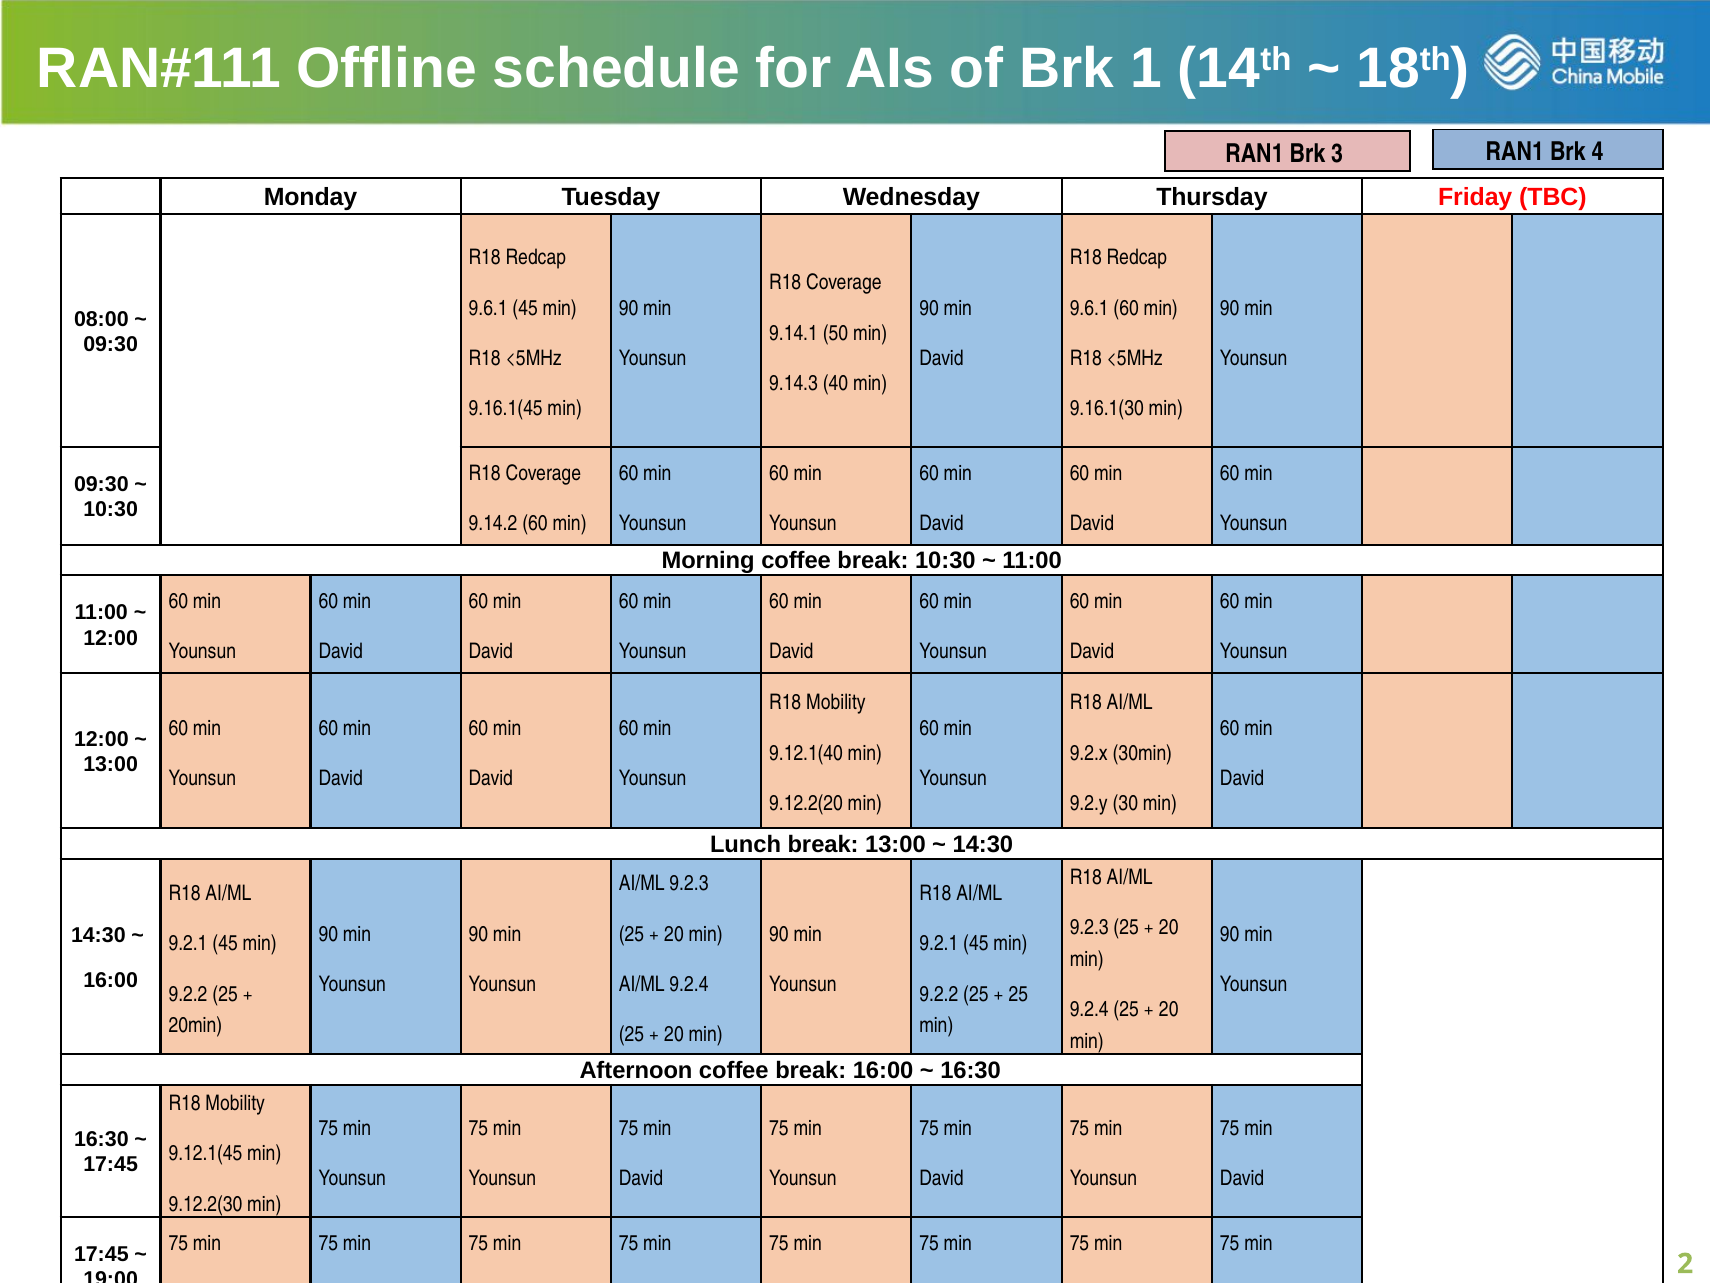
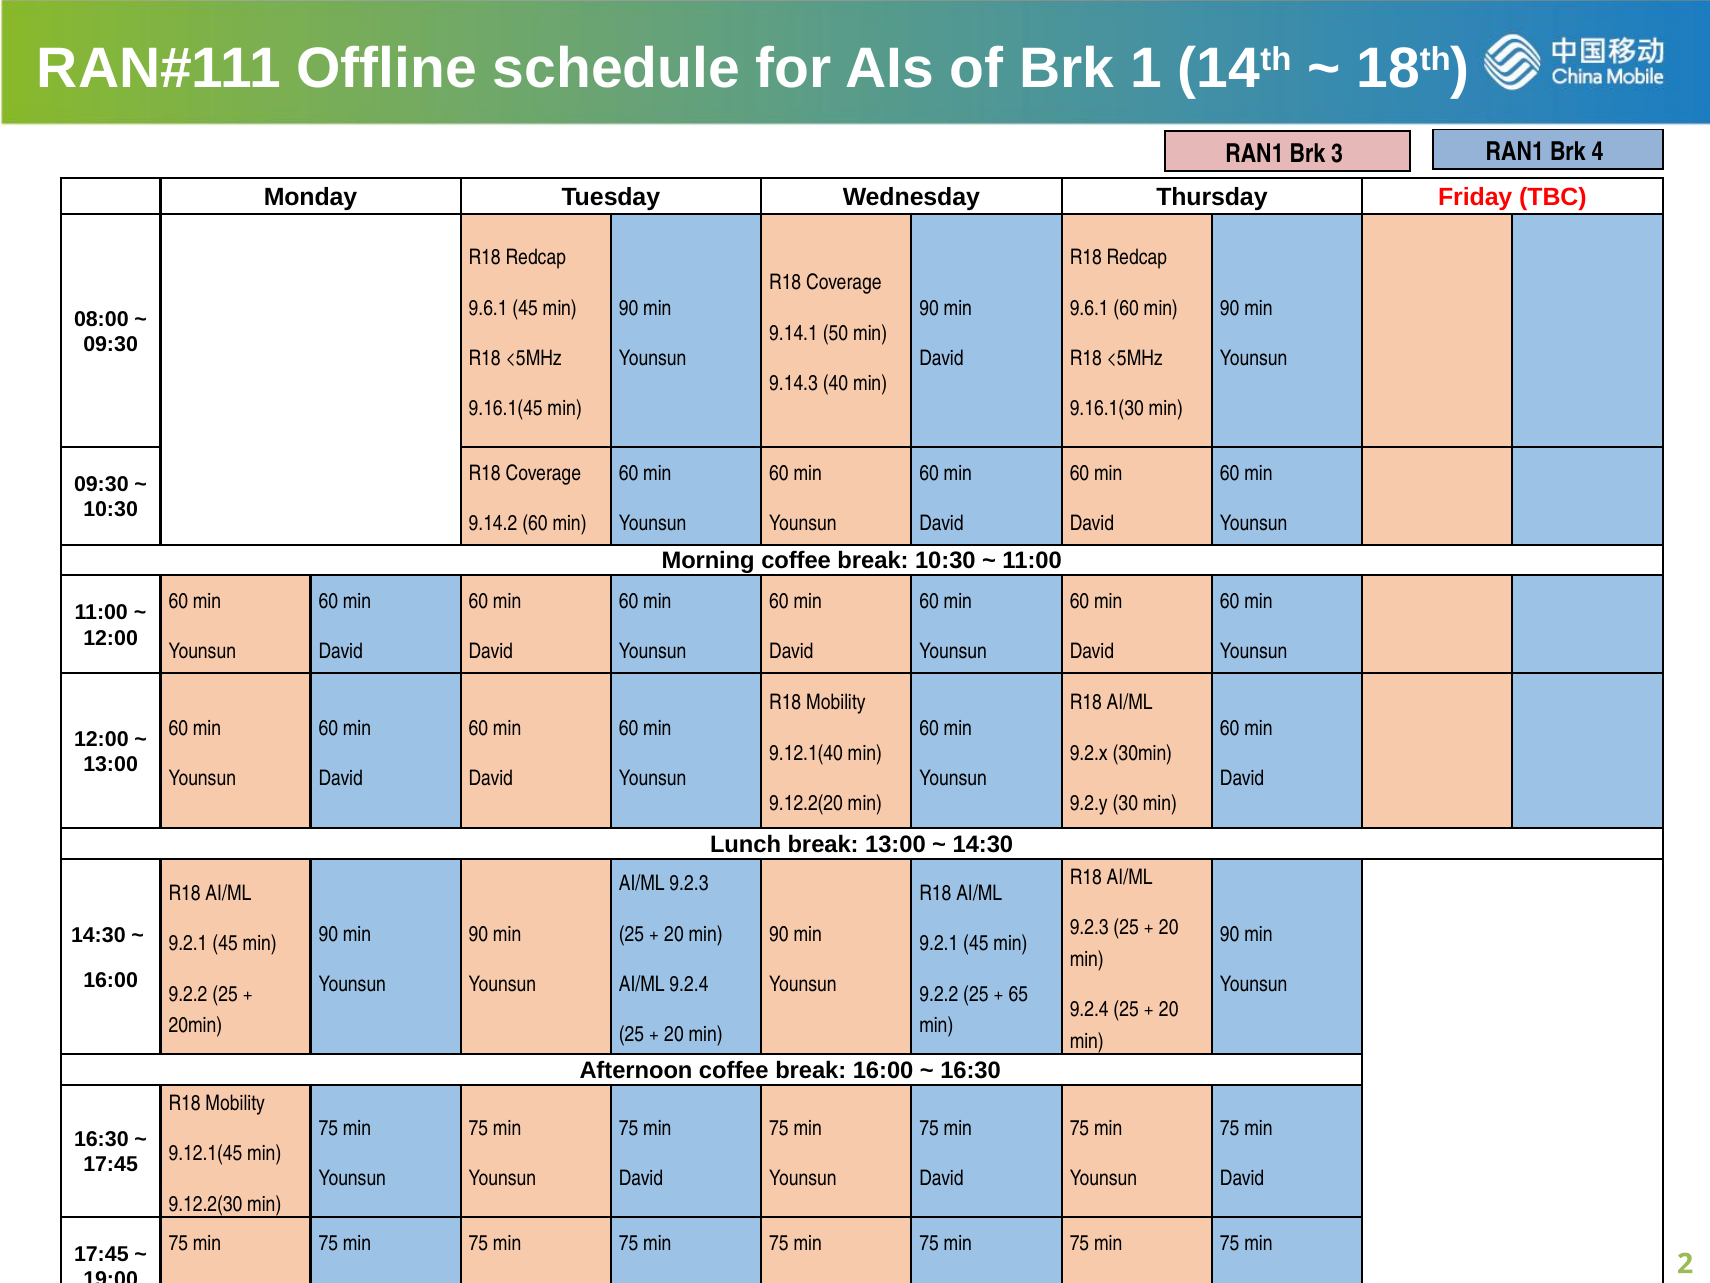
25: 25 -> 65 (1018, 994)
